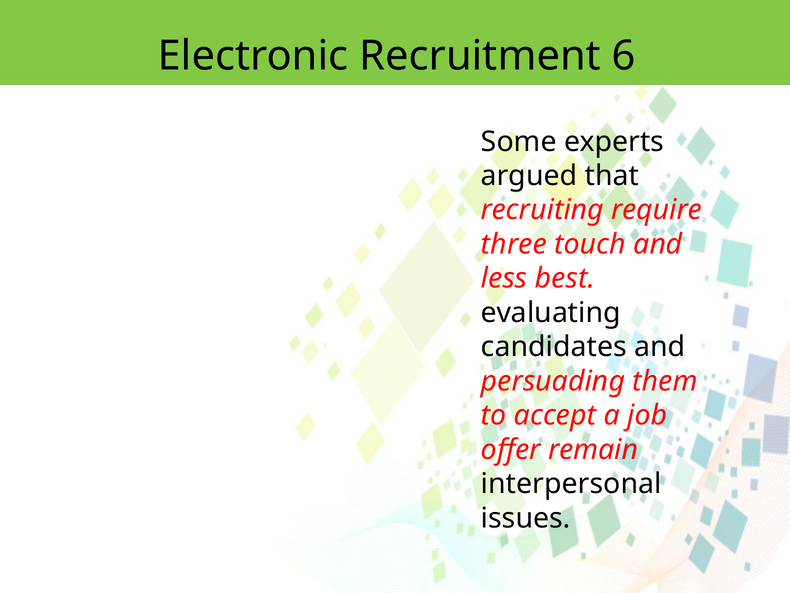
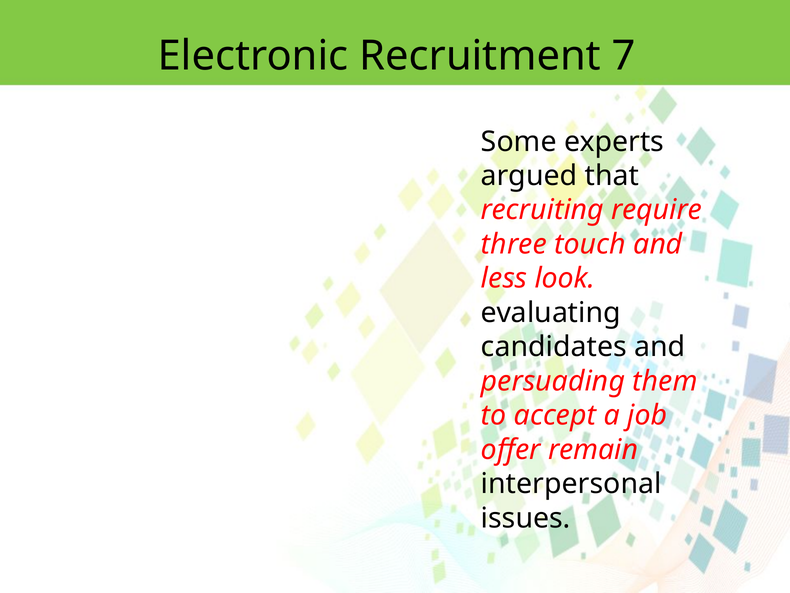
6: 6 -> 7 (624, 56)
best: best -> look (565, 278)
